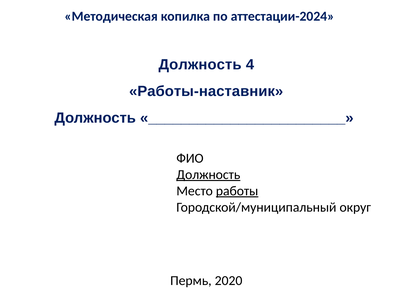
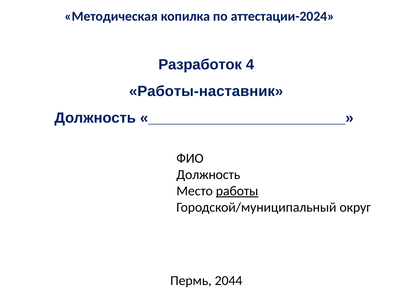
Должность: Должность -> Разработок (200, 65)
Должность underline: present -> none (208, 174)
2020: 2020 -> 2044 (229, 280)
